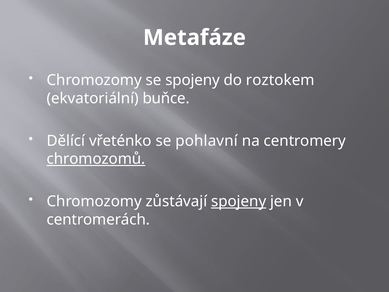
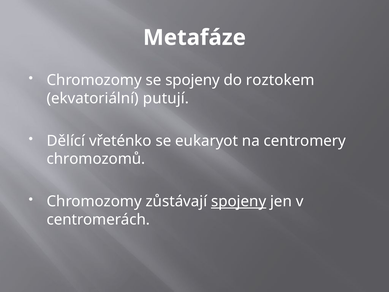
buňce: buňce -> putují (166, 98)
pohlavní: pohlavní -> eukaryot (207, 141)
chromozomů underline: present -> none (96, 159)
